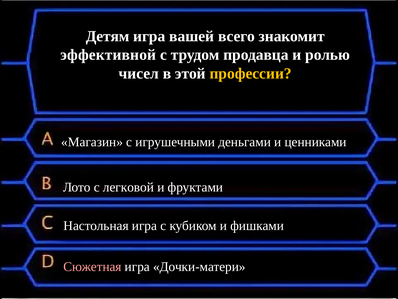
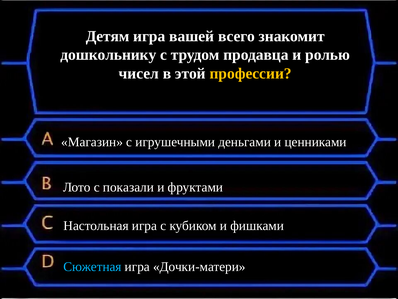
эффективной: эффективной -> дошкольнику (108, 55)
легковой: легковой -> показали (128, 187)
Сюжетная colour: pink -> light blue (92, 266)
